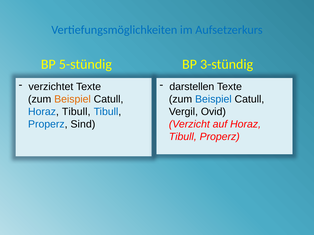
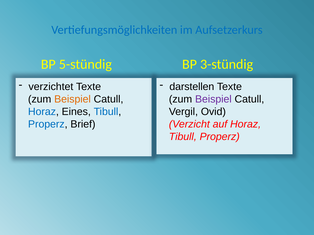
Beispiel colour: blue -> purple (213, 99)
Tibull: Tibull -> Eines (76, 112)
Sind: Sind -> Brief (83, 124)
